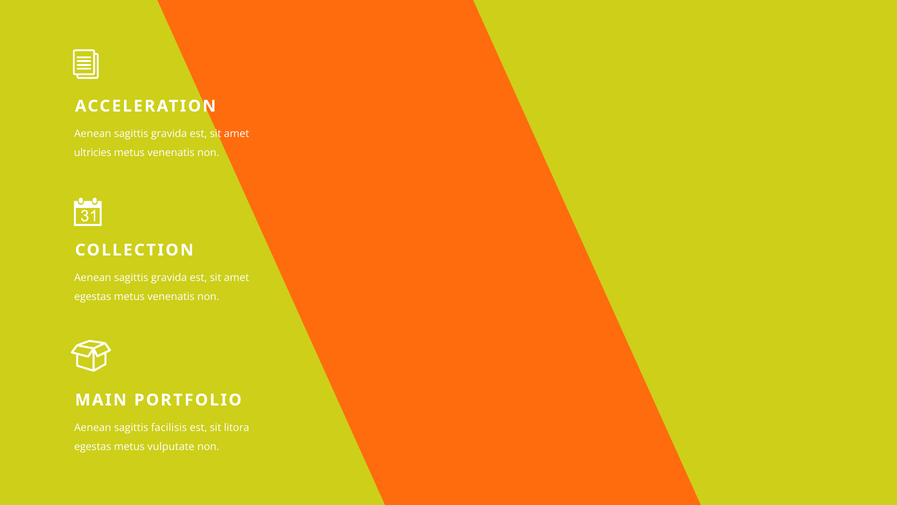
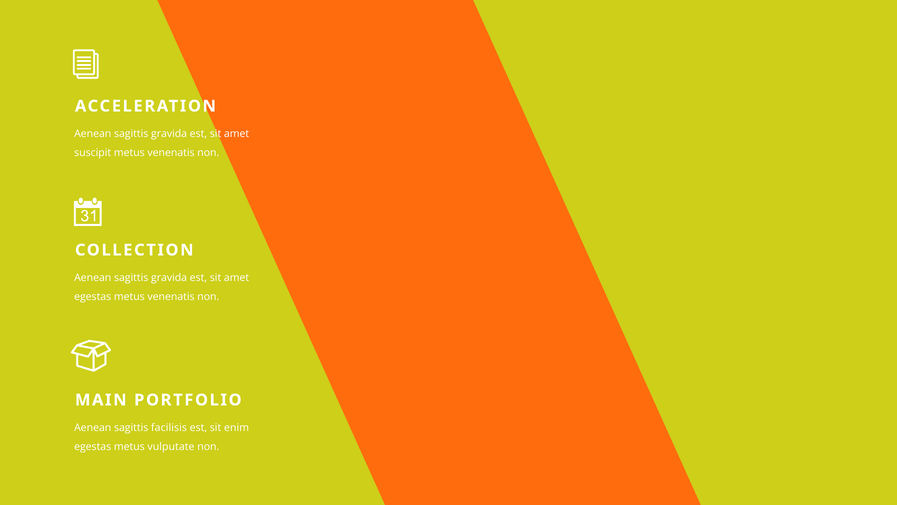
ultricies: ultricies -> suscipit (93, 153)
litora: litora -> enim (237, 427)
